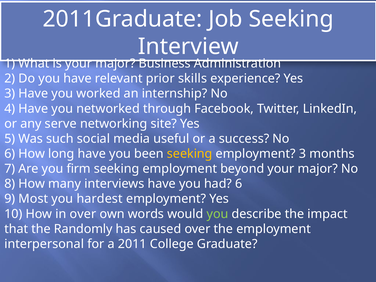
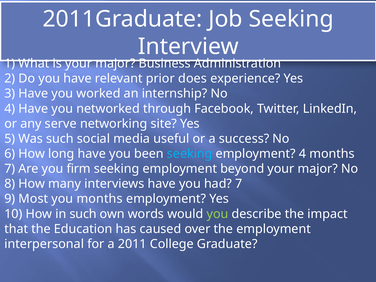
skills: skills -> does (193, 79)
seeking colour: yellow -> light blue (190, 154)
employment 3: 3 -> 4 (302, 154)
had 6: 6 -> 7 (239, 184)
you hardest: hardest -> months (100, 199)
in over: over -> such (83, 214)
Randomly: Randomly -> Education (83, 229)
